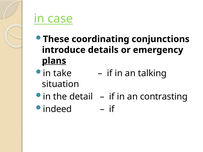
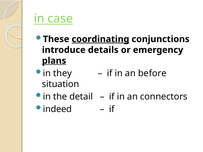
coordinating underline: none -> present (100, 39)
take: take -> they (63, 73)
talking: talking -> before (152, 73)
contrasting: contrasting -> connectors (164, 97)
